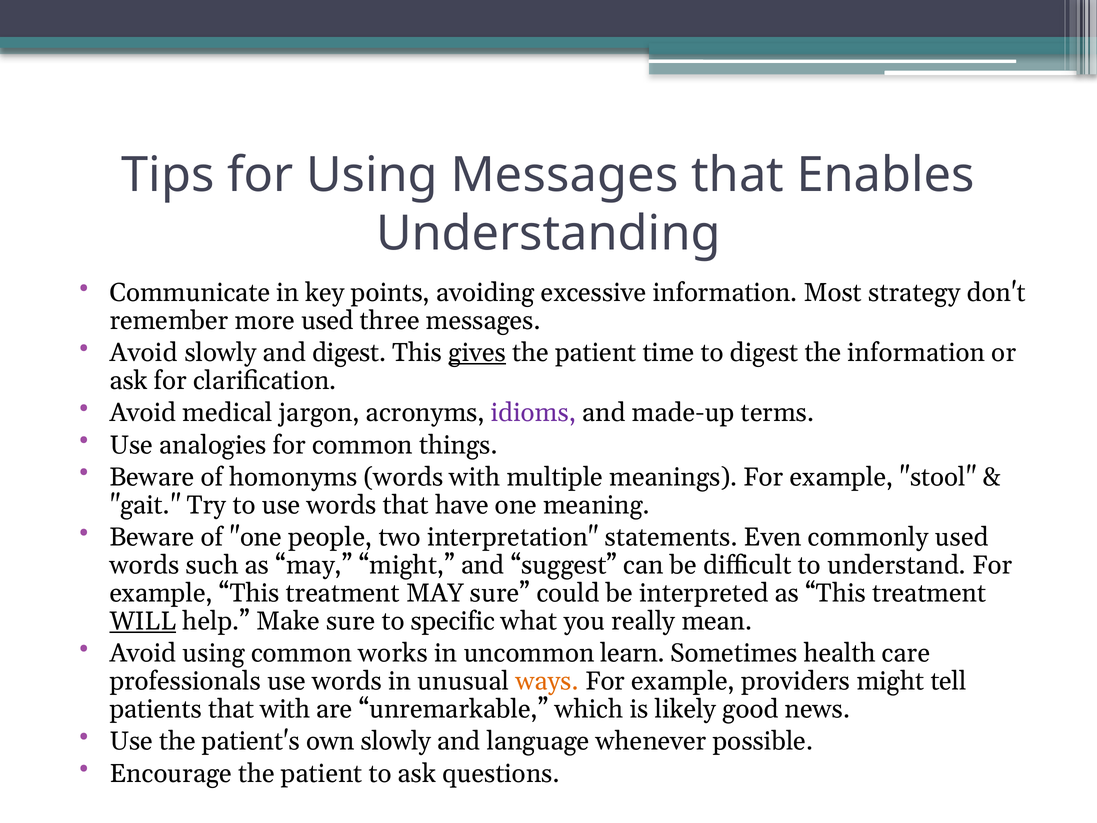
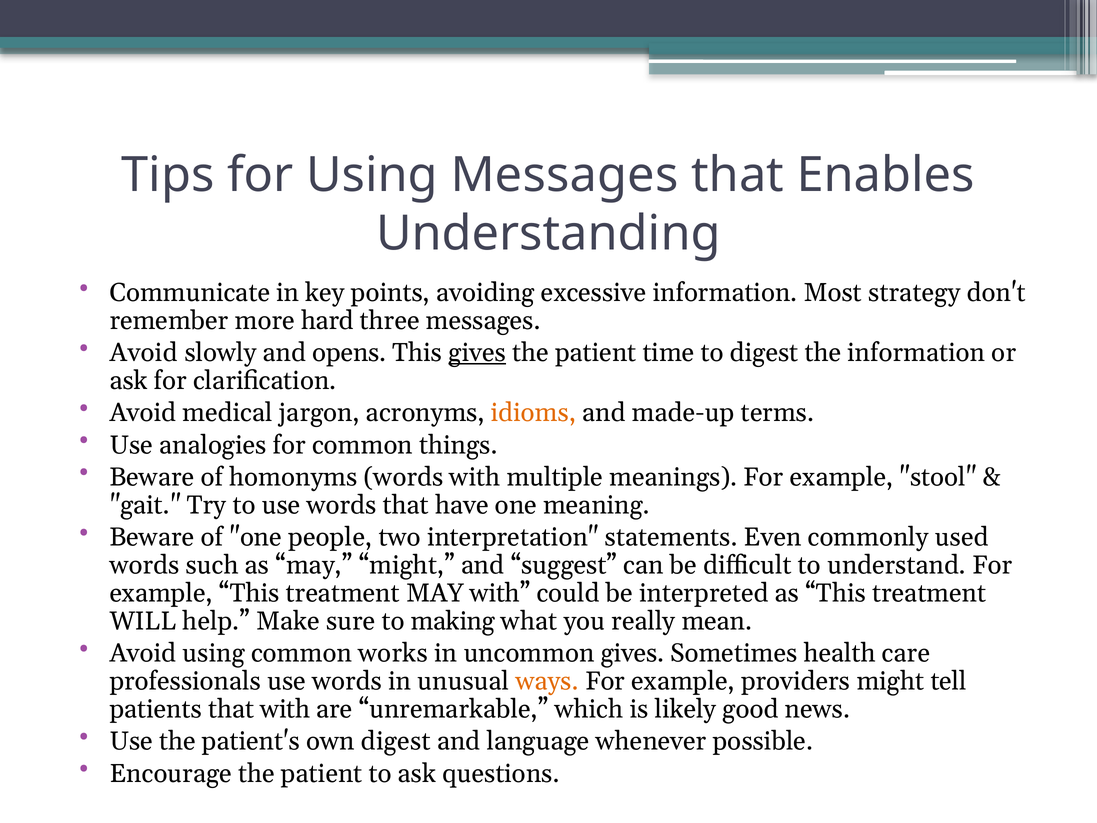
more used: used -> hard (327, 321)
and digest: digest -> opens (349, 353)
idioms colour: purple -> orange (533, 413)
MAY sure: sure -> with (500, 593)
WILL underline: present -> none (143, 621)
specific: specific -> making (453, 621)
uncommon learn: learn -> gives (632, 653)
own slowly: slowly -> digest (396, 741)
